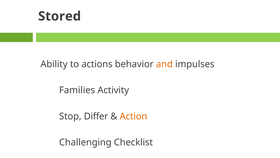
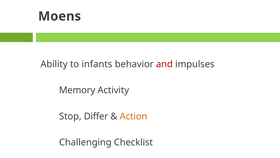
Stored: Stored -> Moens (60, 16)
actions: actions -> infants (97, 64)
and colour: orange -> red (164, 64)
Families: Families -> Memory (77, 90)
